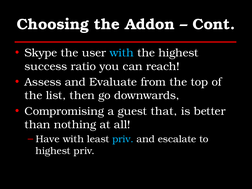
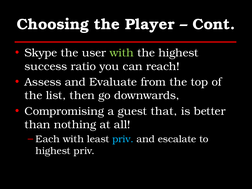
Addon: Addon -> Player (150, 24)
with colour: light blue -> light green (122, 53)
Have: Have -> Each (48, 139)
